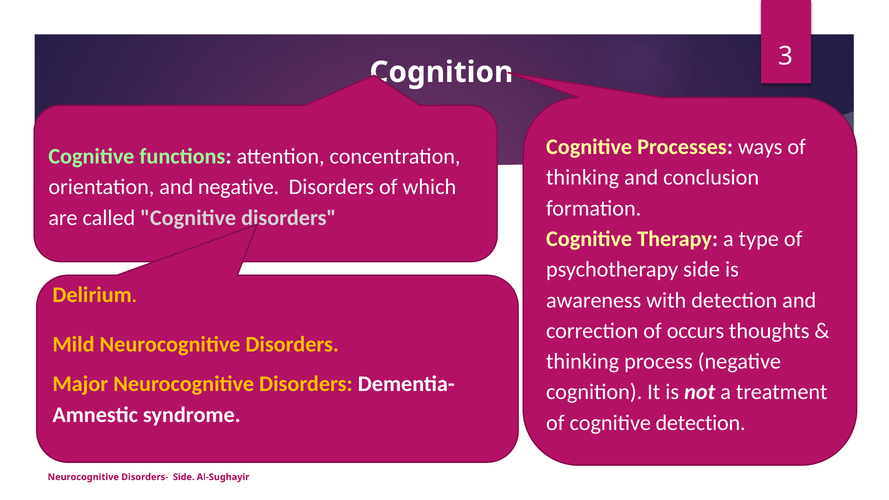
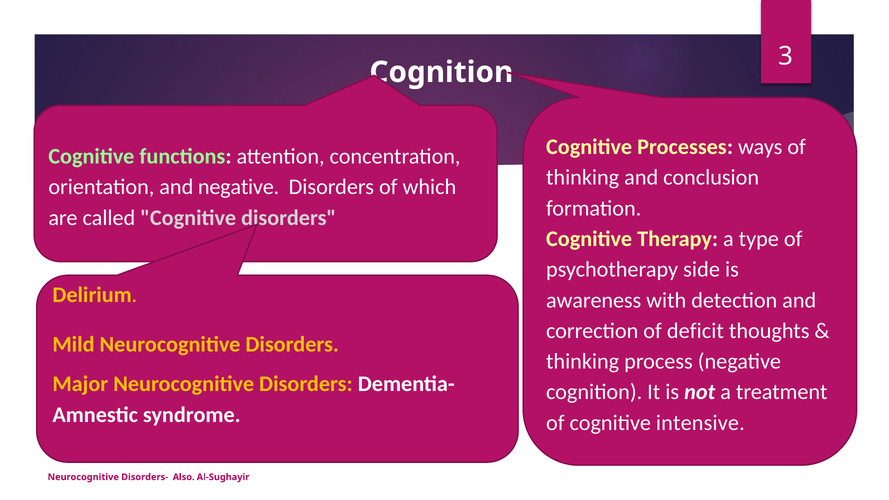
occurs: occurs -> deficit (695, 331)
cognitive detection: detection -> intensive (700, 423)
Disorders- Side: Side -> Also (184, 477)
